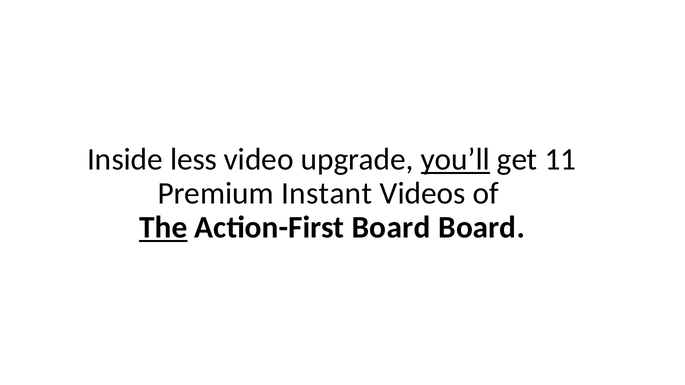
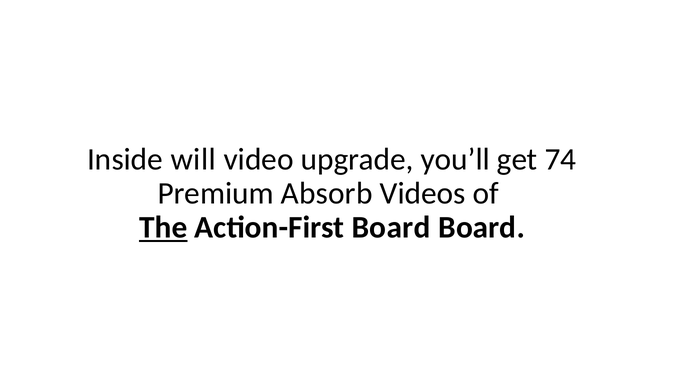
less: less -> will (193, 160)
you’ll underline: present -> none (455, 160)
11: 11 -> 74 (560, 160)
Instant: Instant -> Absorb (327, 194)
